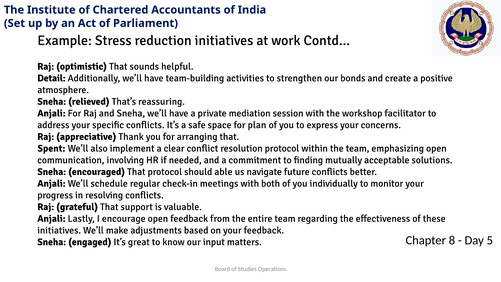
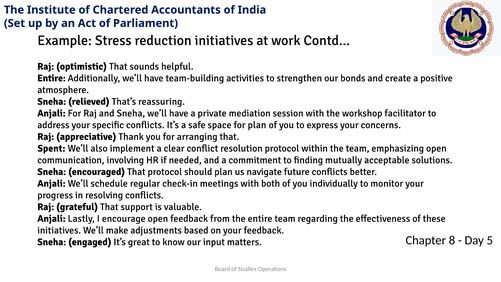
Detail: Detail -> Entire (52, 78)
should able: able -> plan (223, 172)
